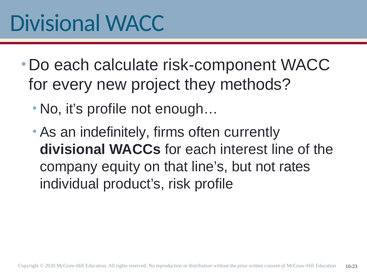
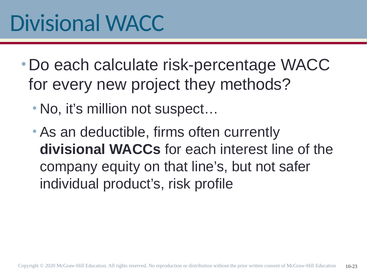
risk-component: risk-component -> risk-percentage (220, 65)
it’s profile: profile -> million (107, 109)
enough…: enough… -> suspect… (187, 109)
indefinitely: indefinitely -> deductible (115, 132)
rates: rates -> safer (295, 166)
